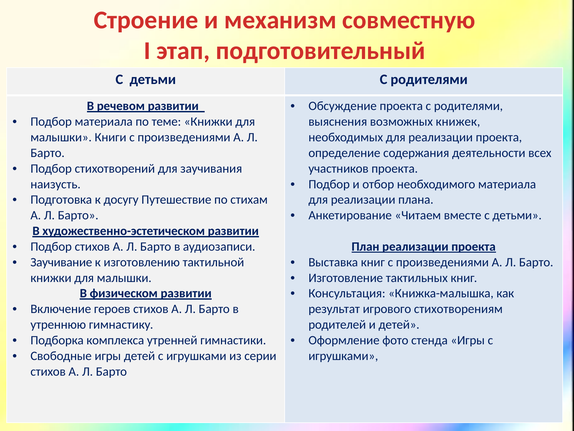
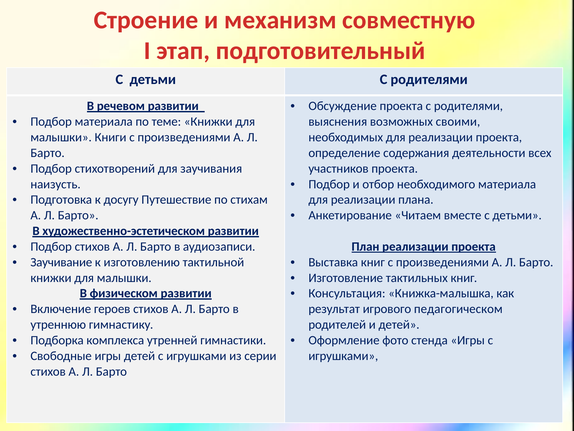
книжек: книжек -> своими (458, 122)
стихотворениям: стихотворениям -> педагогическом (458, 309)
